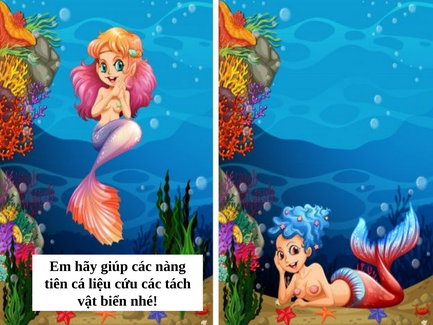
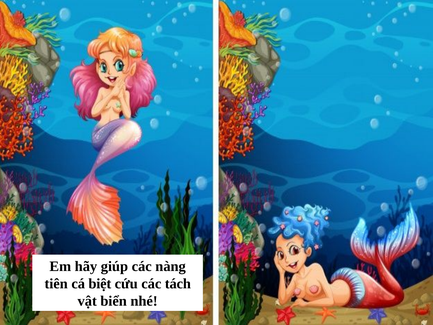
liệu: liệu -> biệt (100, 284)
